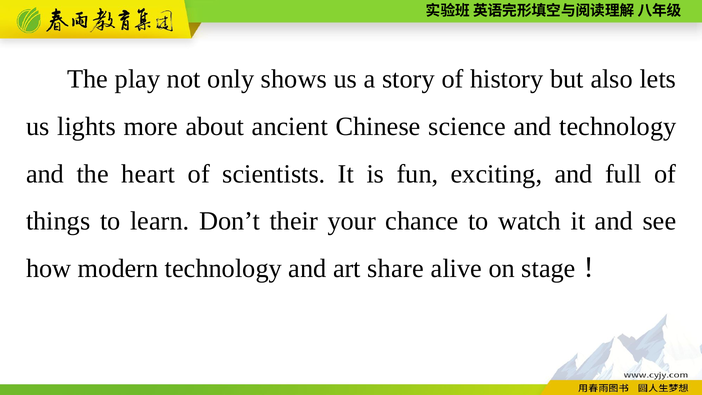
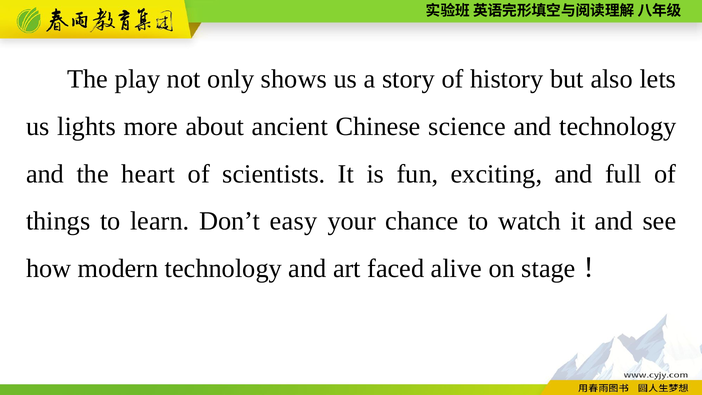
their: their -> easy (294, 221)
share: share -> faced (396, 269)
